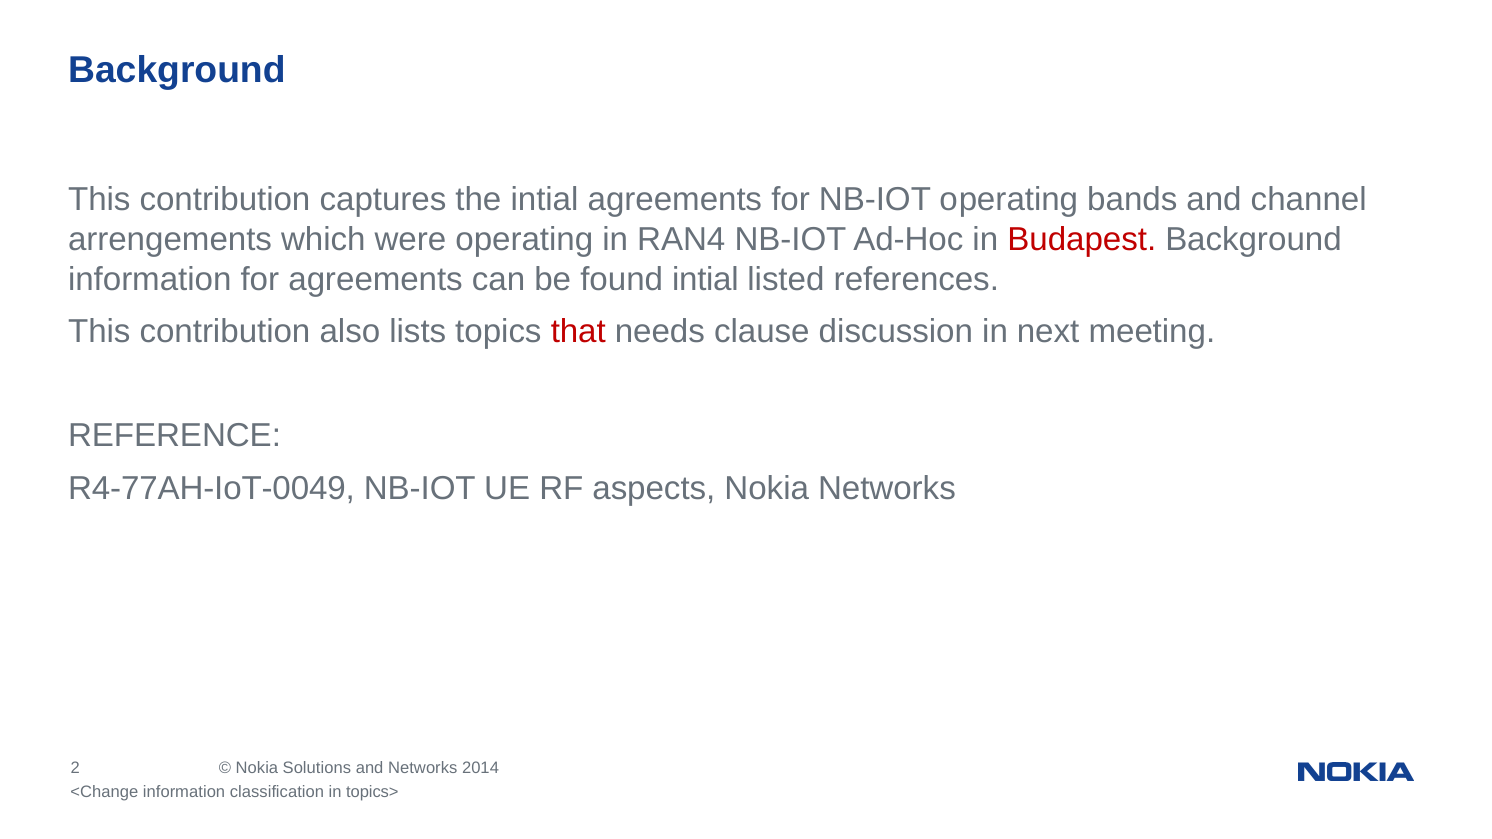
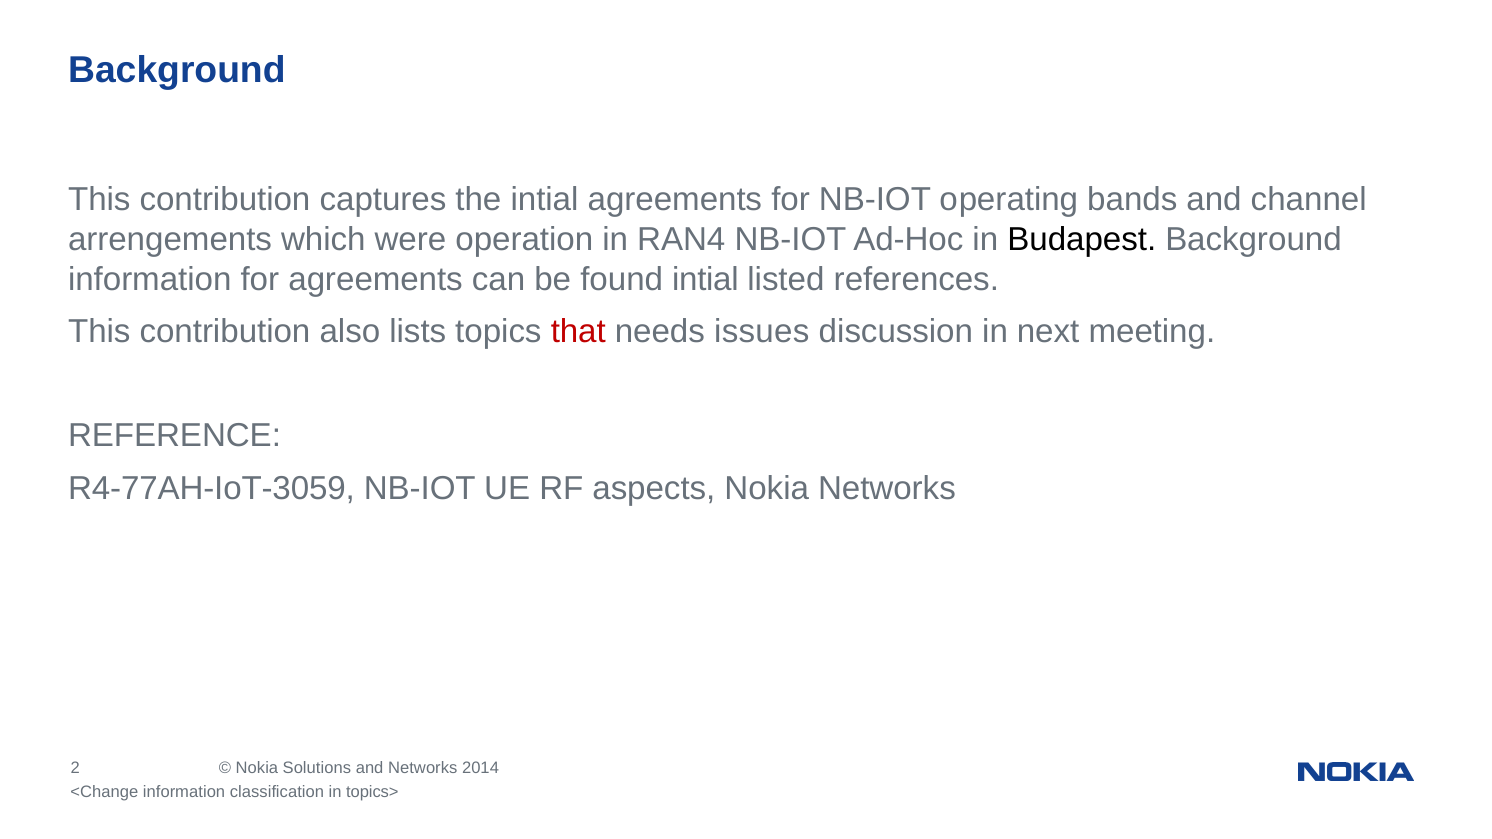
were operating: operating -> operation (524, 240)
Budapest colour: red -> black (1082, 240)
clause: clause -> issues (762, 332)
R4-77AH-IoT-0049: R4-77AH-IoT-0049 -> R4-77AH-IoT-3059 (211, 488)
